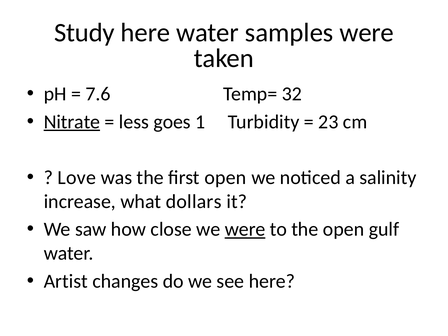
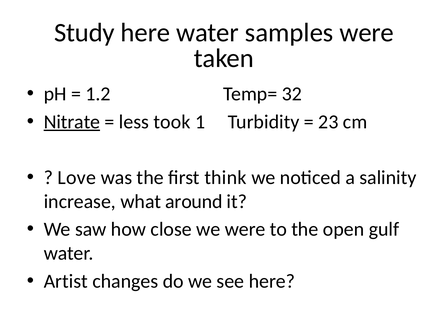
7.6: 7.6 -> 1.2 (98, 94)
goes: goes -> took (172, 122)
first open: open -> think (225, 178)
dollars: dollars -> around (194, 202)
were underline: present -> none (245, 229)
